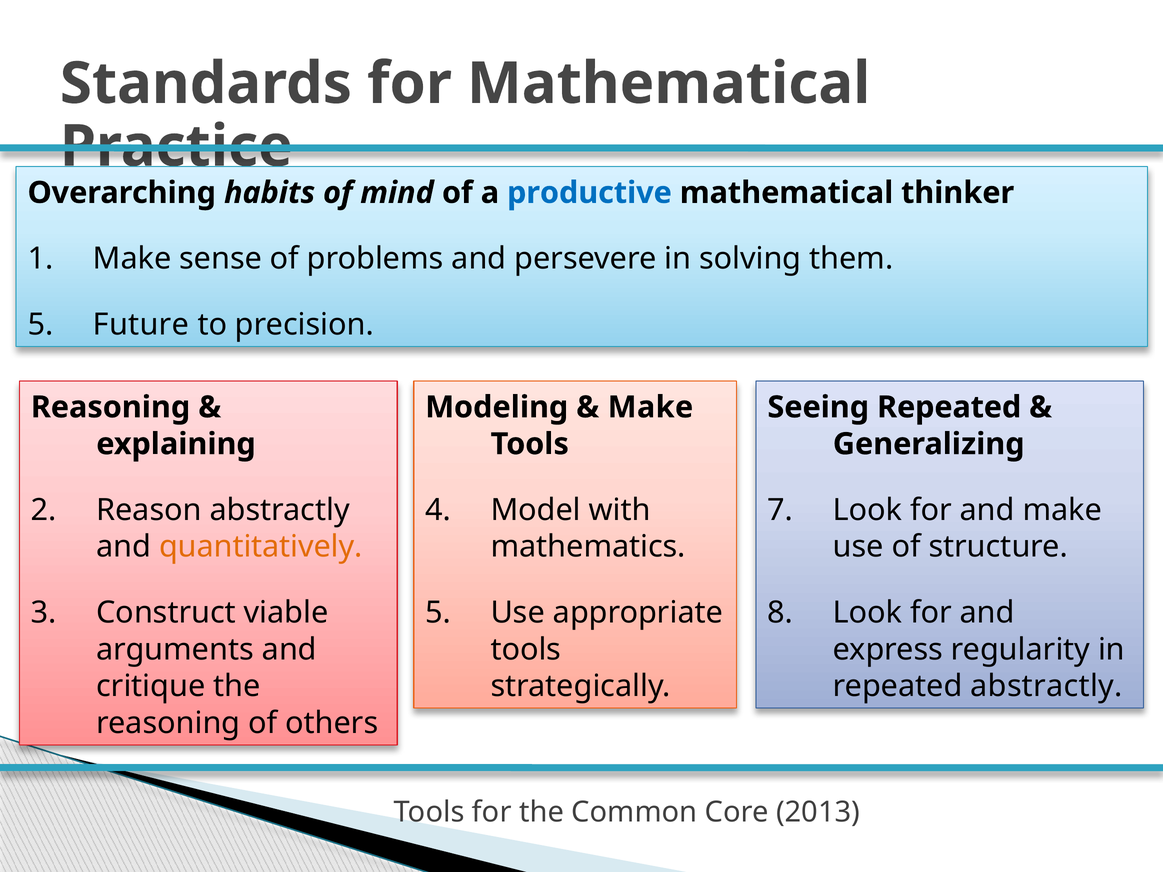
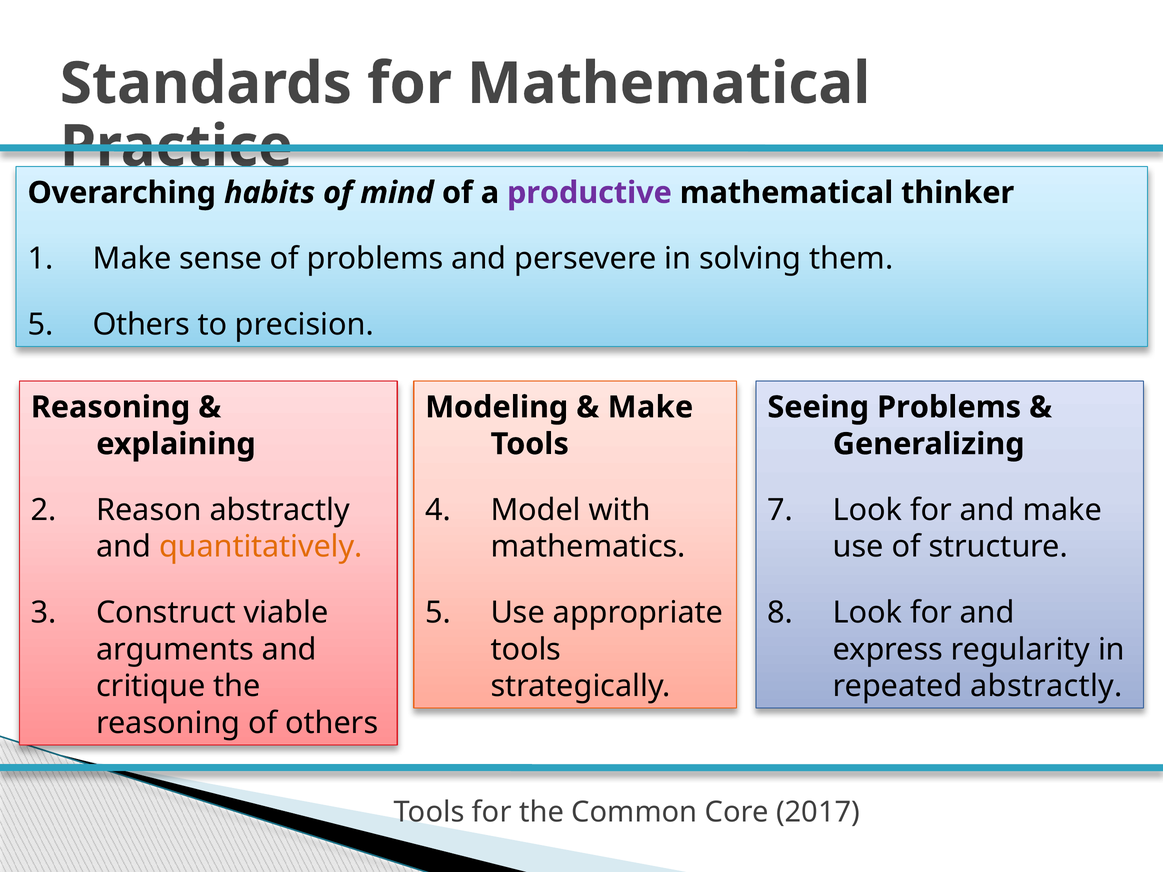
productive colour: blue -> purple (589, 193)
Future: Future -> Others (141, 325)
Seeing Repeated: Repeated -> Problems (949, 407)
2013: 2013 -> 2017 (818, 812)
